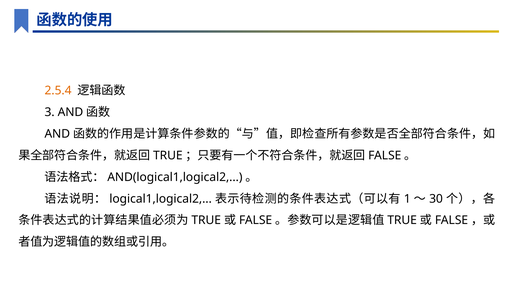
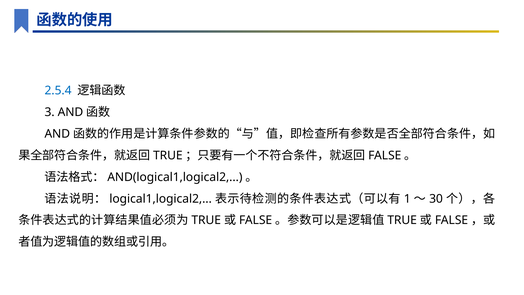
2.5.4 colour: orange -> blue (58, 91)
